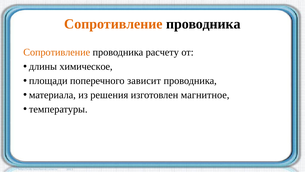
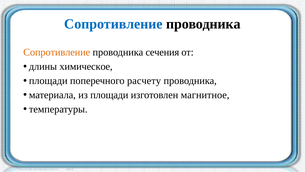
Сопротивление colour: orange -> blue (113, 24)
расчету: расчету -> сечения (162, 52)
зависит: зависит -> расчету (144, 81)
из решения: решения -> площади (109, 95)
